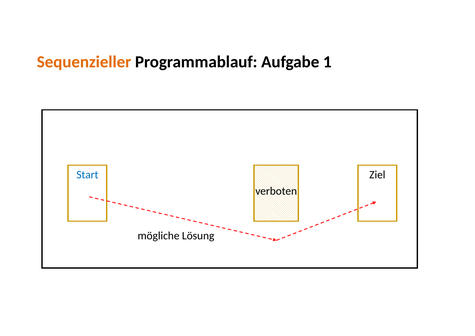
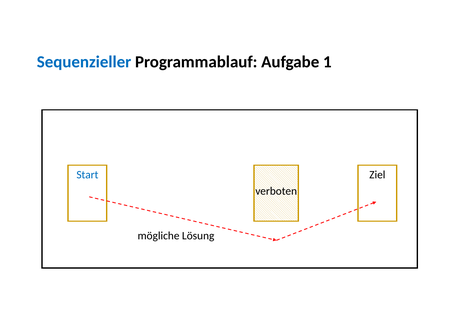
Sequenzieller colour: orange -> blue (84, 62)
